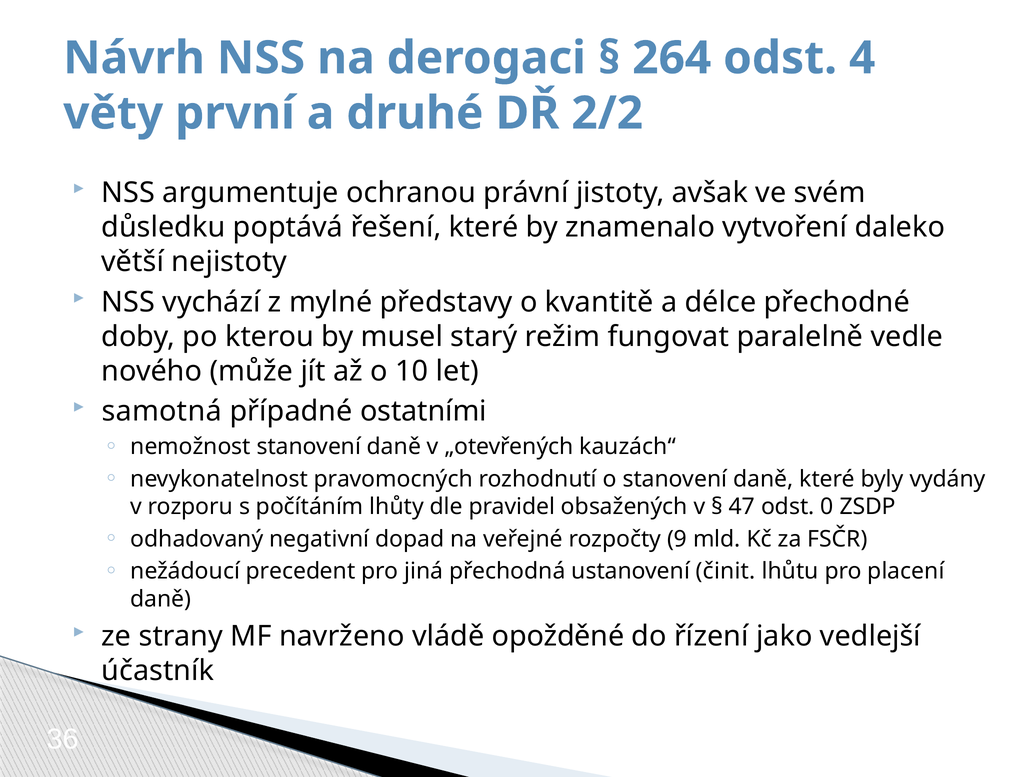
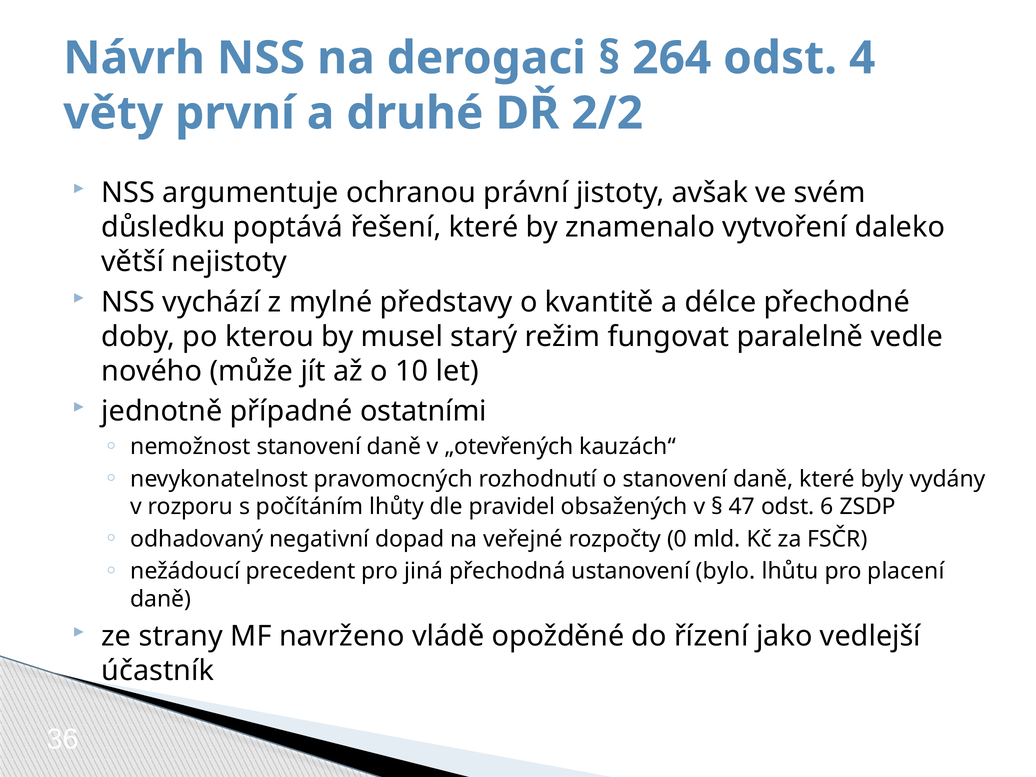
samotná: samotná -> jednotně (162, 411)
0: 0 -> 6 (827, 507)
9: 9 -> 0 (677, 539)
činit: činit -> bylo (726, 571)
